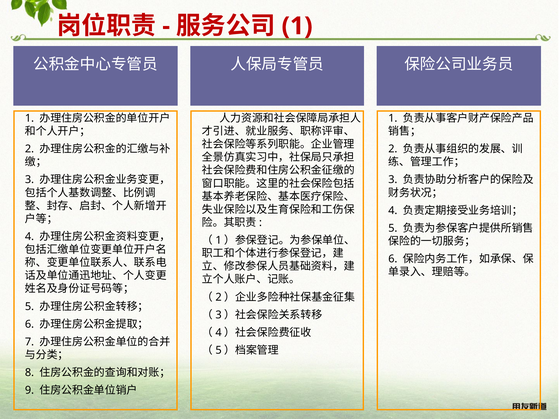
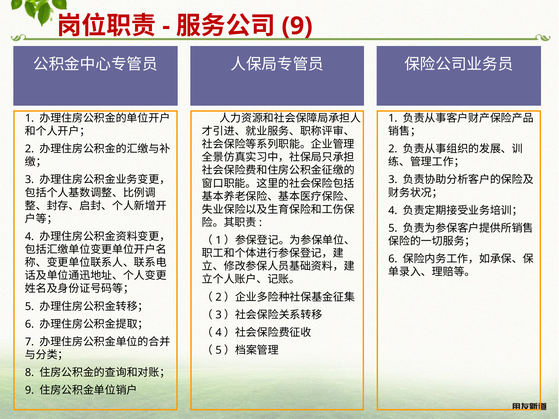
1: 1 -> 9 (297, 26)
